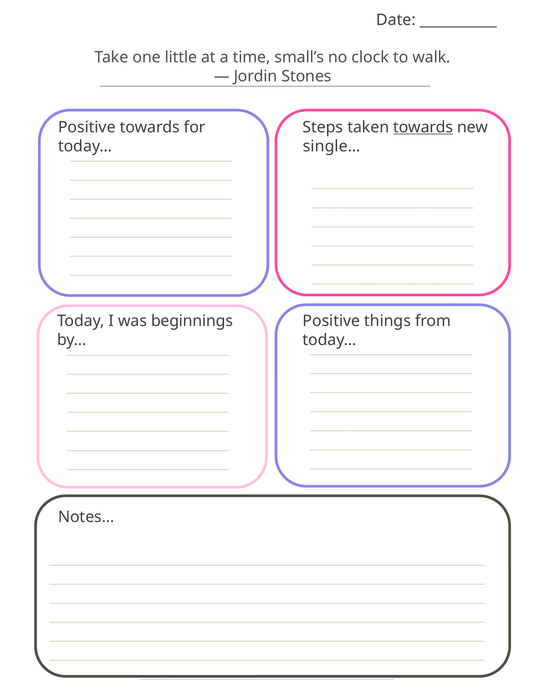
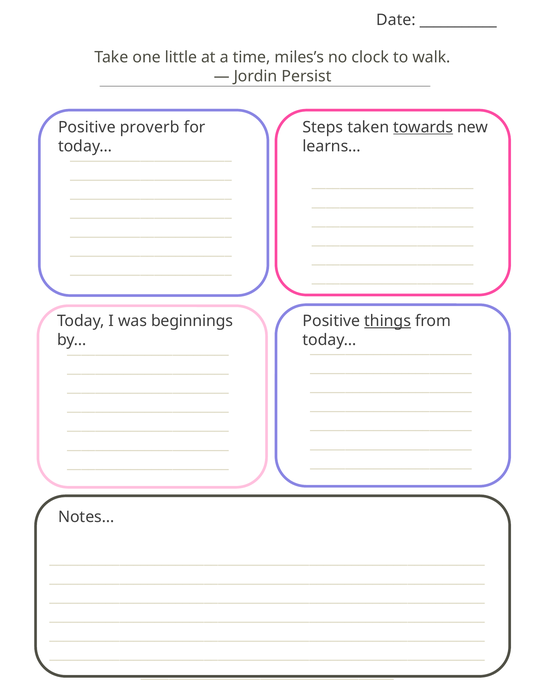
small’s: small’s -> miles’s (299, 57)
Stones: Stones -> Persist (306, 76)
Positive towards: towards -> proverb (150, 127)
single…: single… -> learns… (332, 146)
things underline: none -> present (388, 321)
